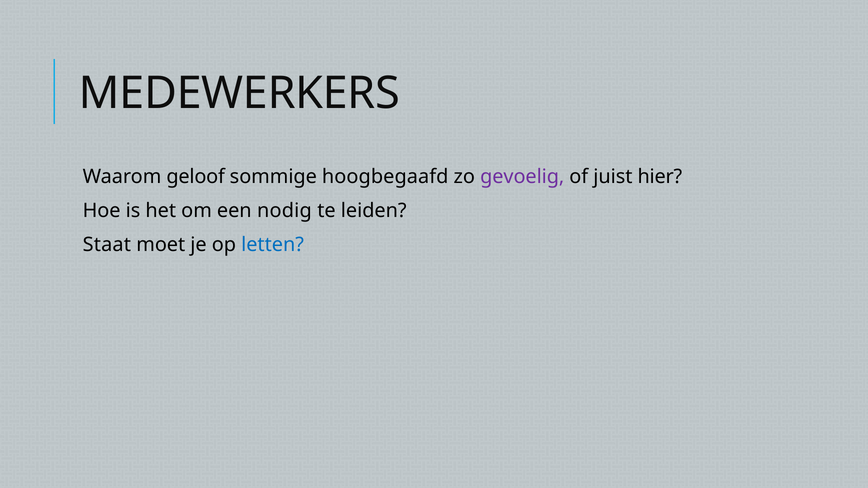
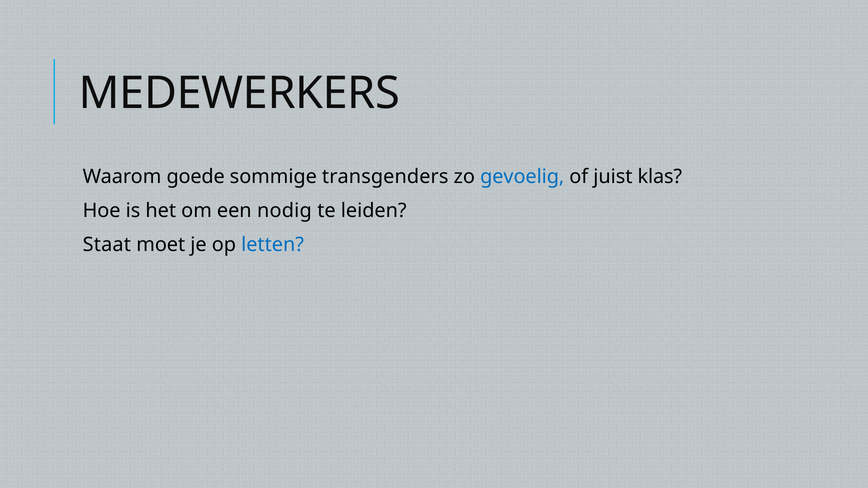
geloof: geloof -> goede (196, 177)
hoogbegaafd: hoogbegaafd -> transgenders (385, 177)
gevoelig colour: purple -> blue (522, 177)
hier: hier -> klas (660, 177)
